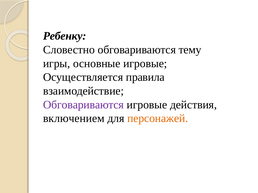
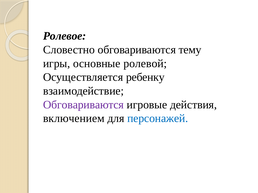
Ребенку: Ребенку -> Ролевое (65, 36)
основные игровые: игровые -> ролевой (145, 64)
правила: правила -> ребенку (145, 77)
персонажей colour: orange -> blue (158, 119)
